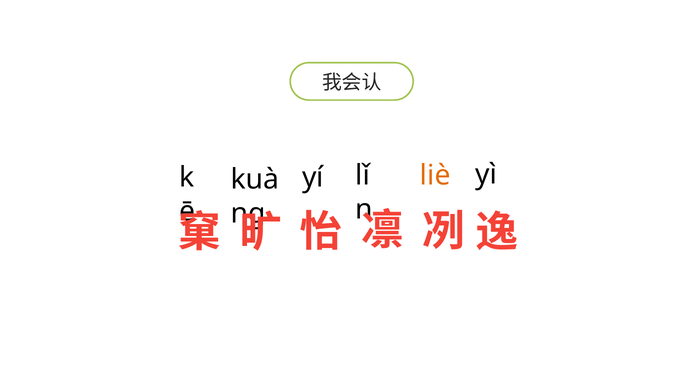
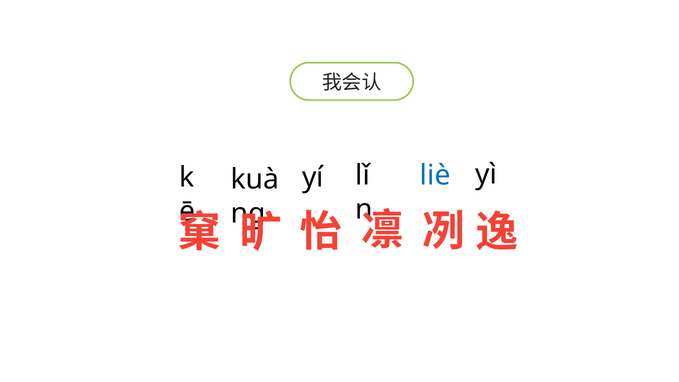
liè colour: orange -> blue (435, 175)
